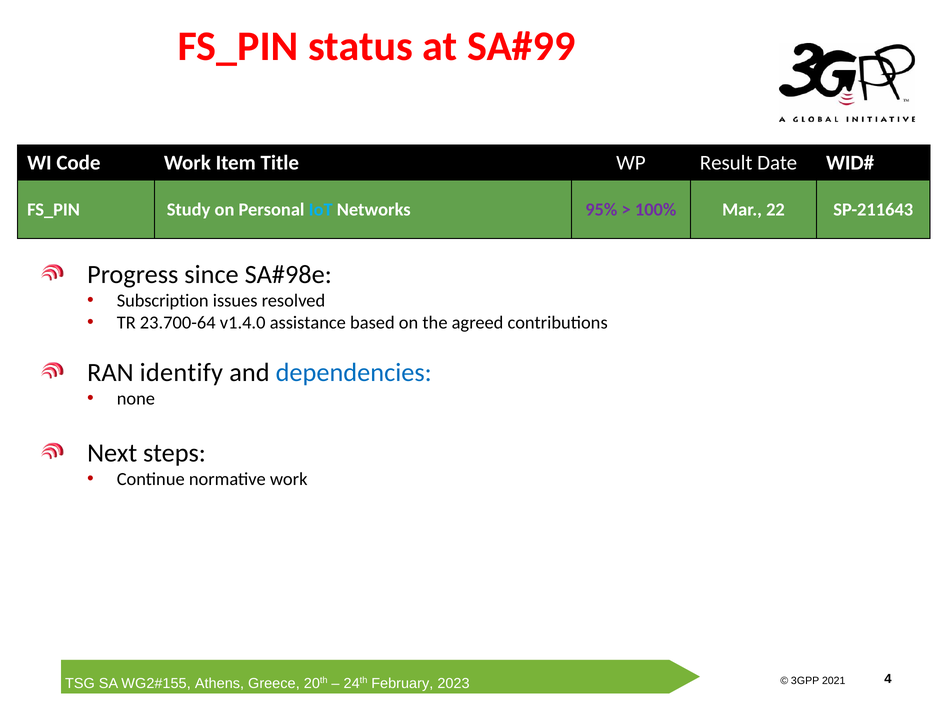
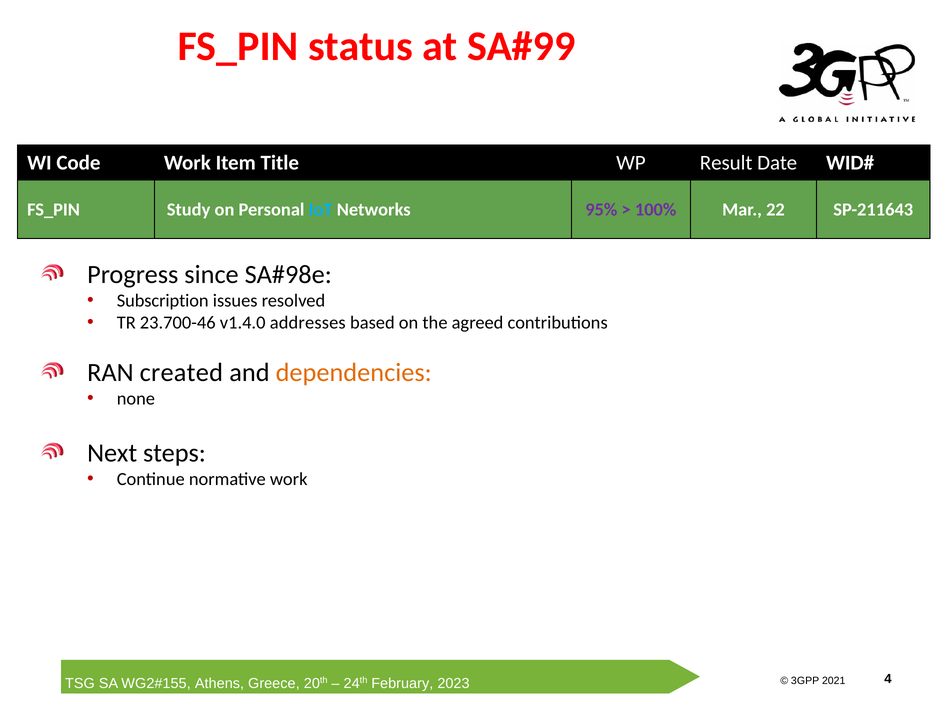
23.700-64: 23.700-64 -> 23.700-46 (178, 323)
assistance: assistance -> addresses (308, 323)
identify: identify -> created (181, 372)
dependencies colour: blue -> orange (354, 372)
